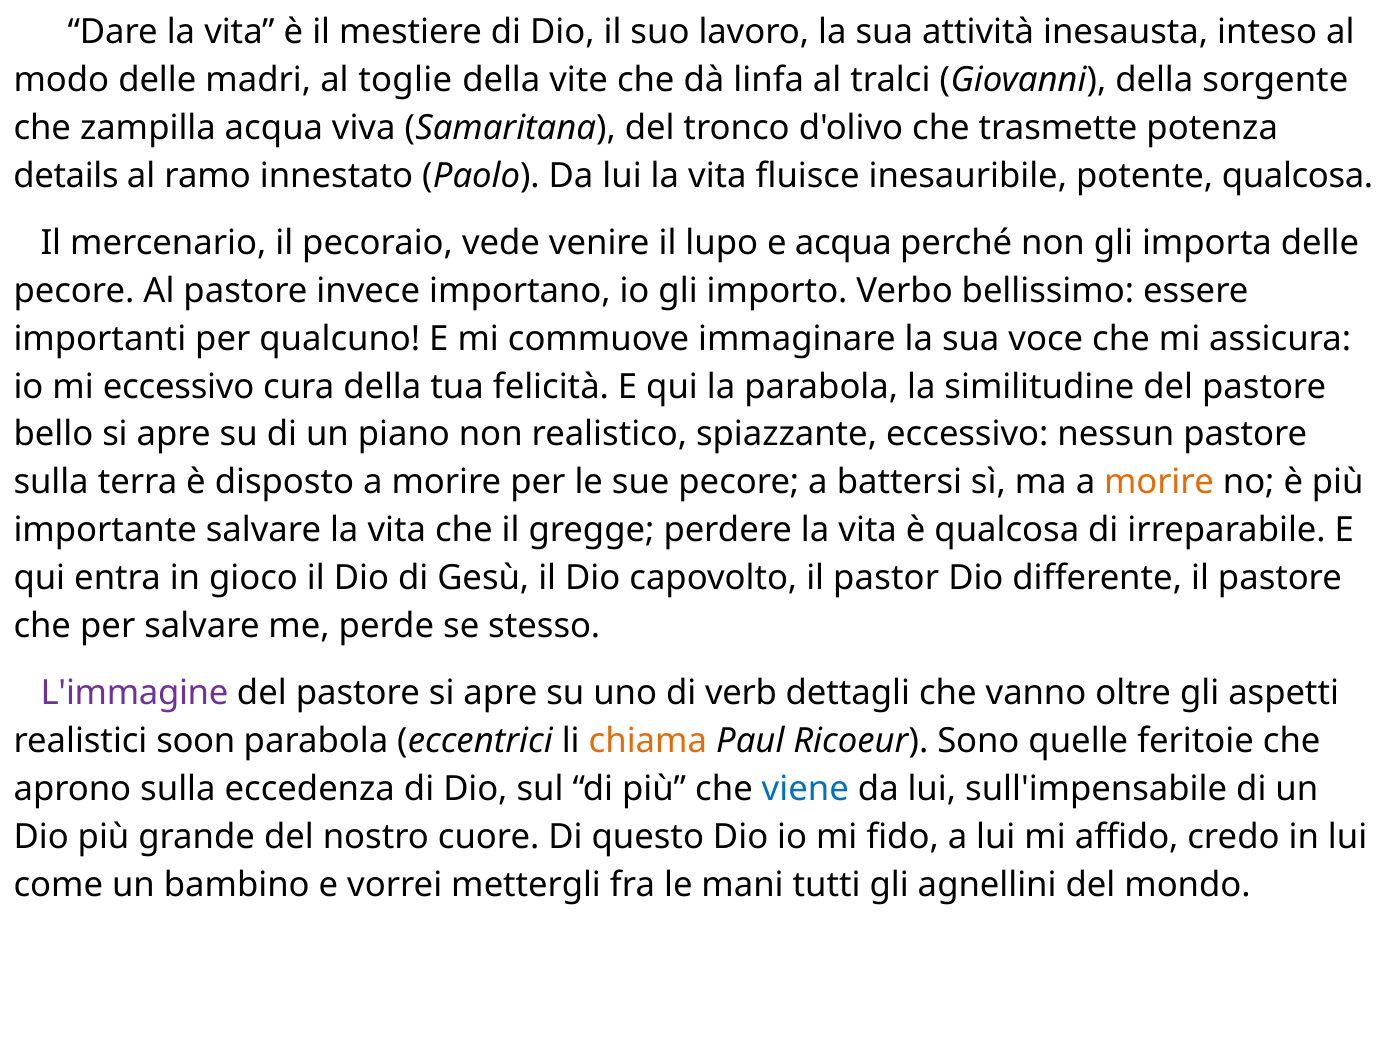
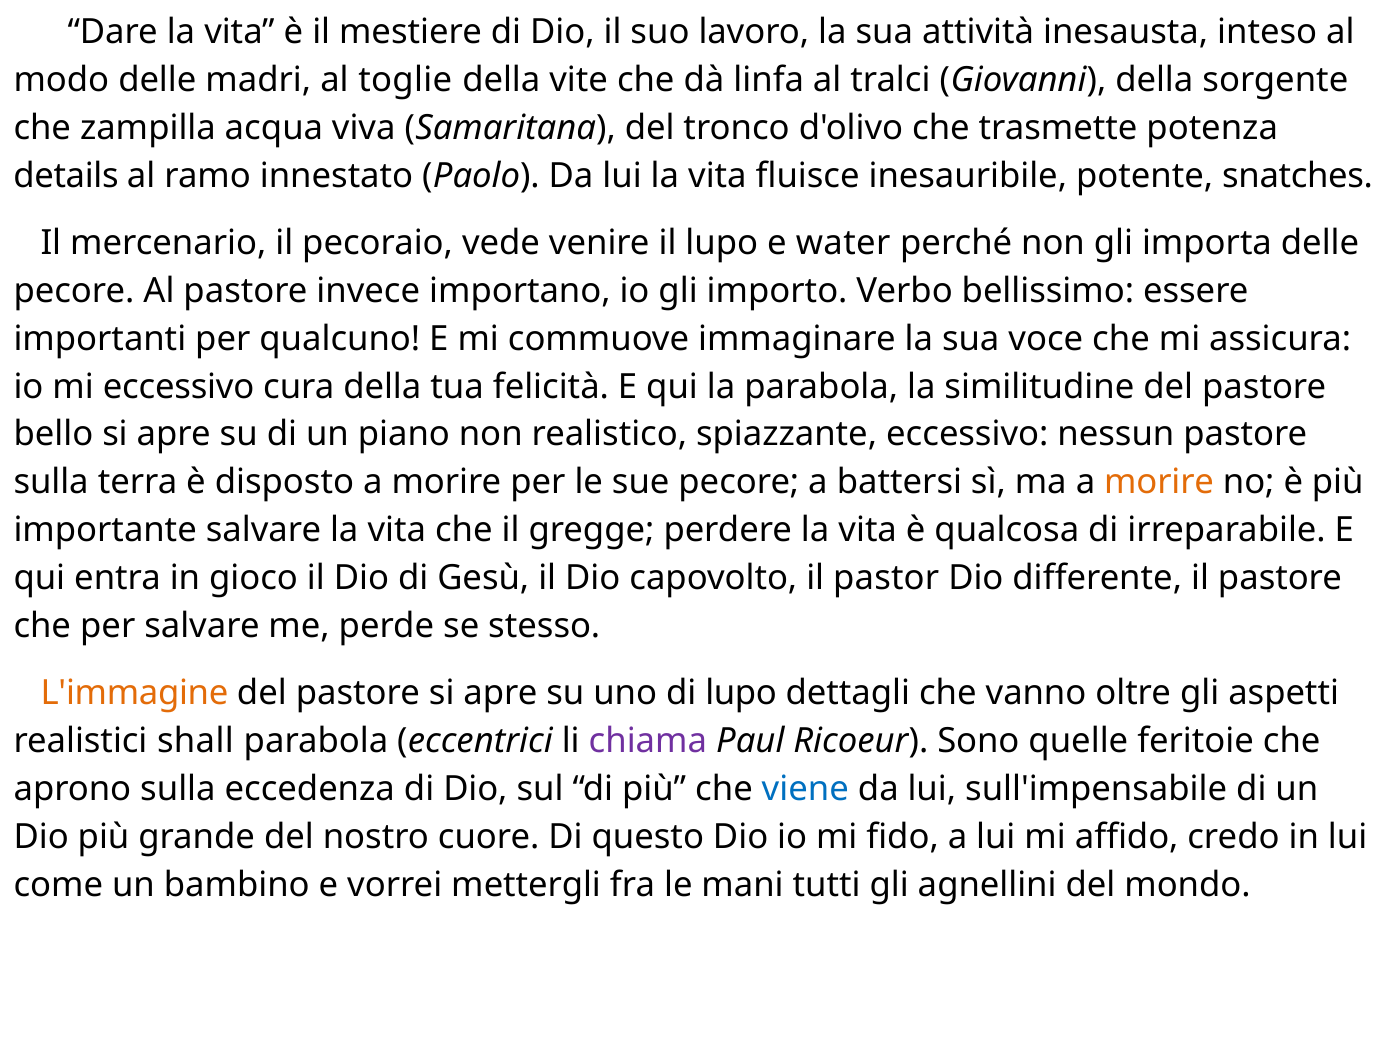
potente qualcosa: qualcosa -> snatches (1298, 176)
e acqua: acqua -> water (843, 243)
L'immagine colour: purple -> orange (135, 693)
di verb: verb -> lupo (741, 693)
soon: soon -> shall (195, 740)
chiama colour: orange -> purple (648, 740)
